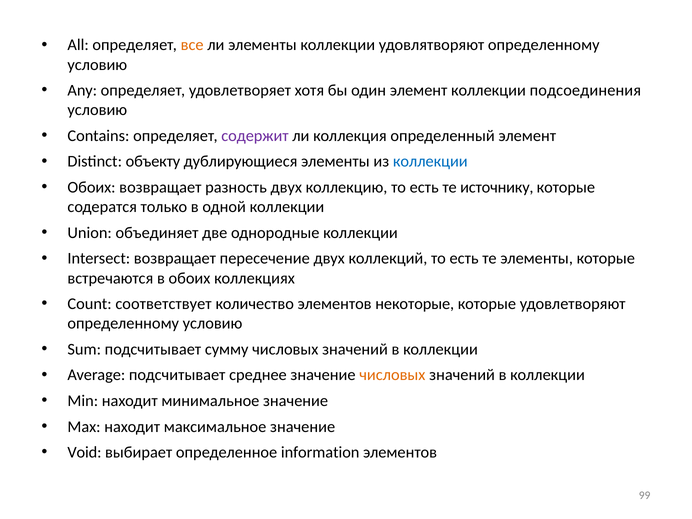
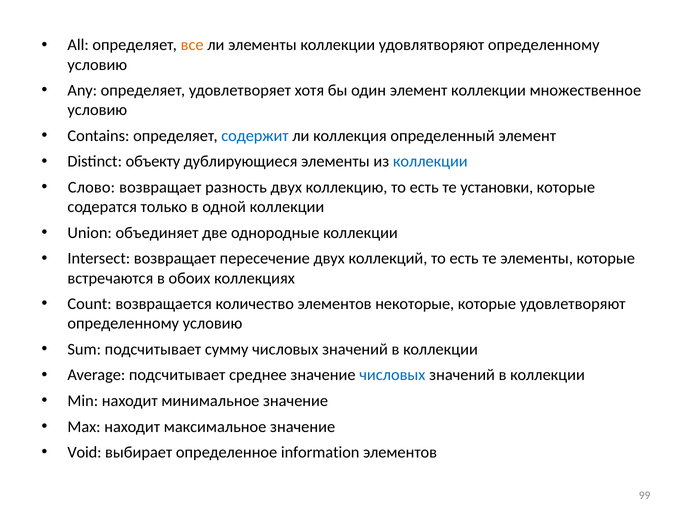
подсоединения: подсоединения -> множественное (585, 90)
содержит colour: purple -> blue (255, 136)
Обоих: Обоих -> Слово (91, 187)
источнику: источнику -> установки (497, 187)
соответствует: соответствует -> возвращается (164, 304)
числовых colour: orange -> blue (392, 375)
